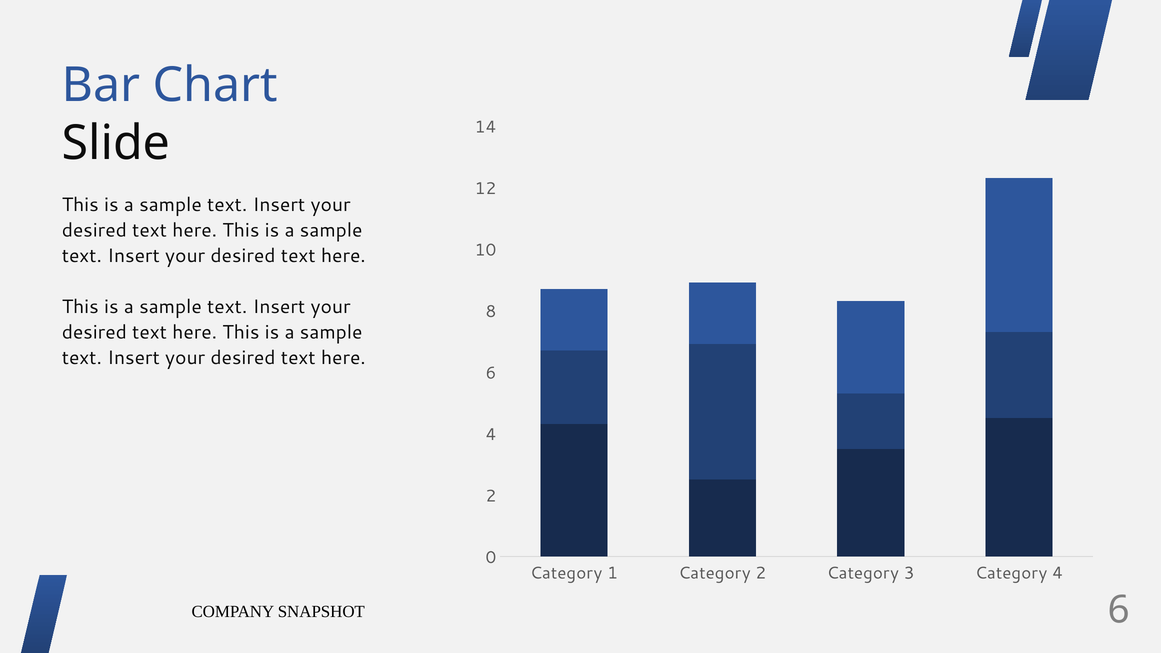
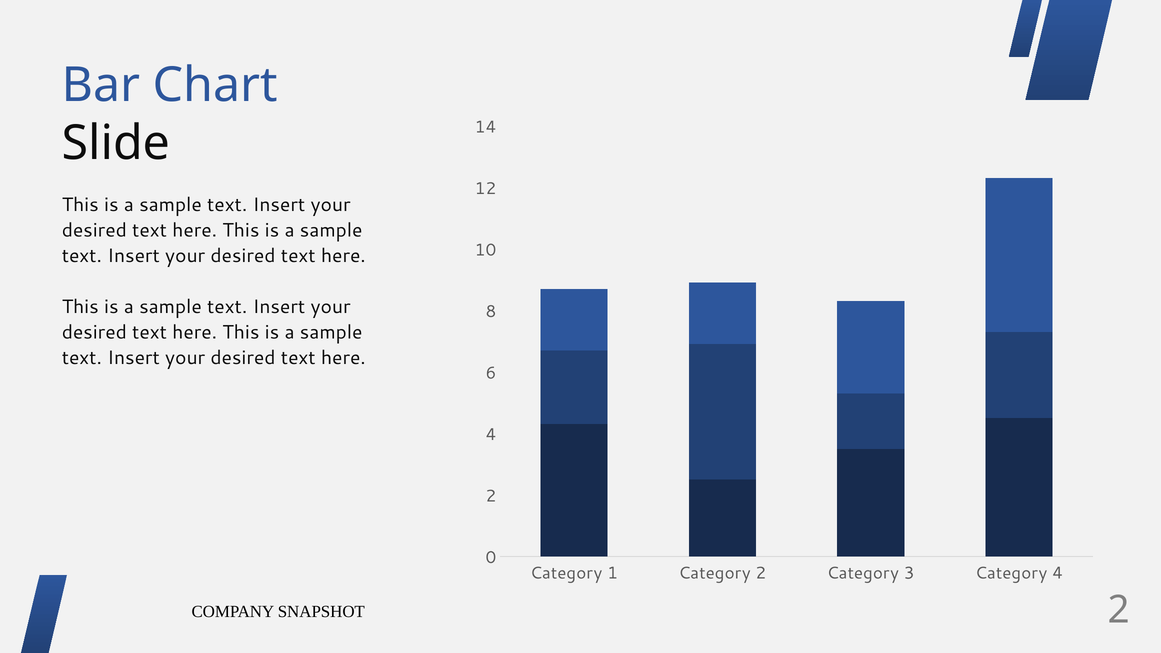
SNAPSHOT 6: 6 -> 2 (1119, 610)
